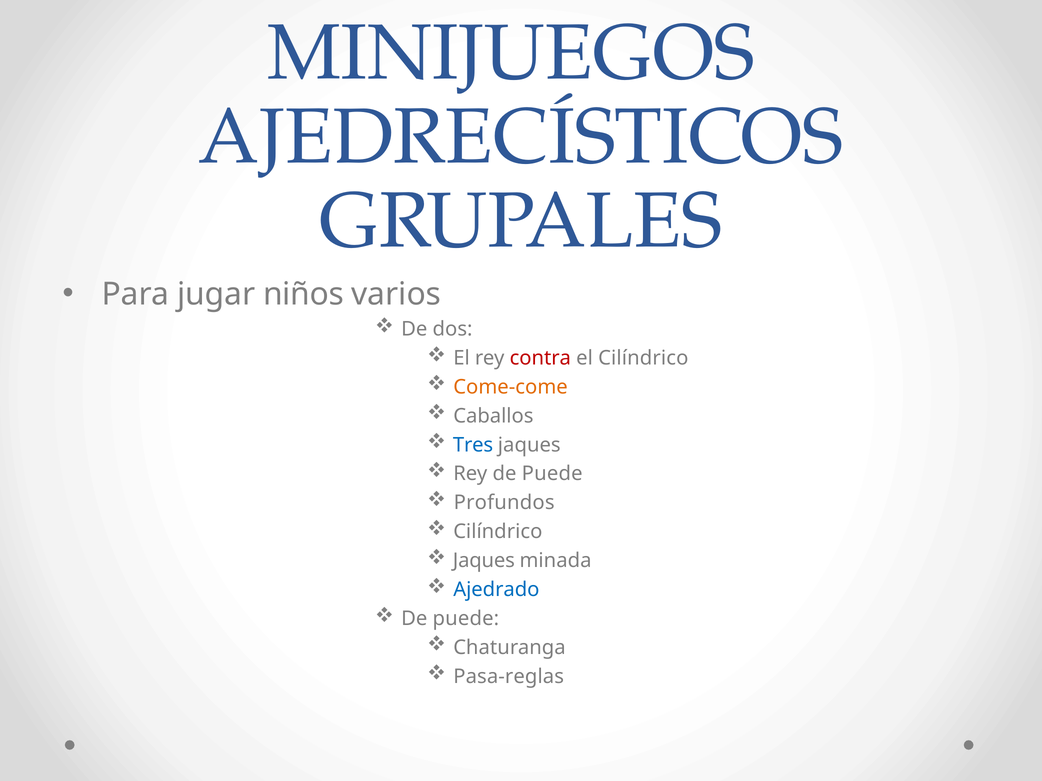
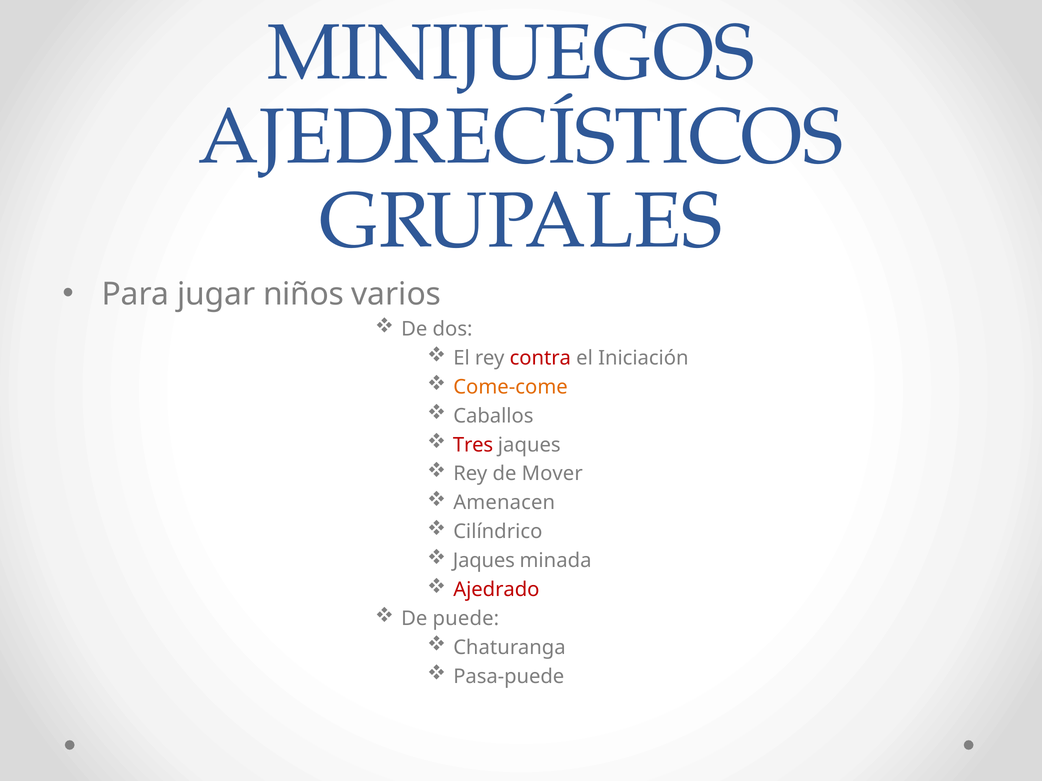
el Cilíndrico: Cilíndrico -> Iniciación (643, 358)
Tres colour: blue -> red (473, 445)
Rey de Puede: Puede -> Mover (552, 474)
Profundos: Profundos -> Amenacen (504, 503)
Ajedrado colour: blue -> red (496, 590)
Pasa-reglas: Pasa-reglas -> Pasa-puede (509, 677)
